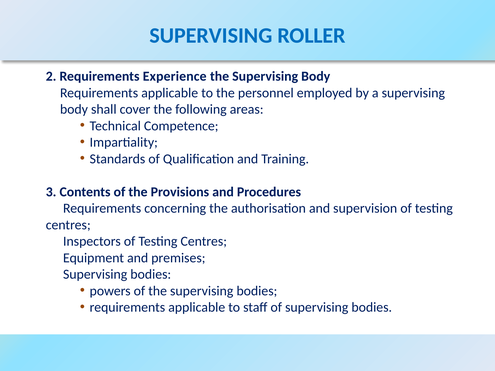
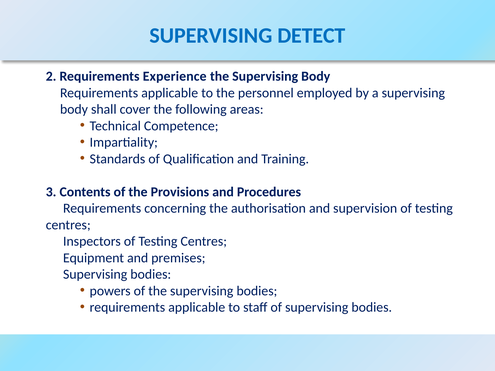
ROLLER: ROLLER -> DETECT (311, 36)
